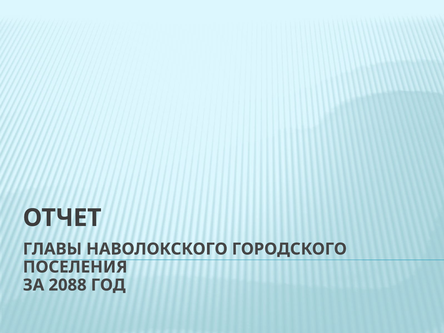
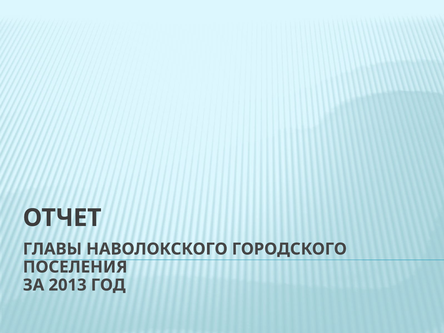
2088: 2088 -> 2013 (68, 285)
